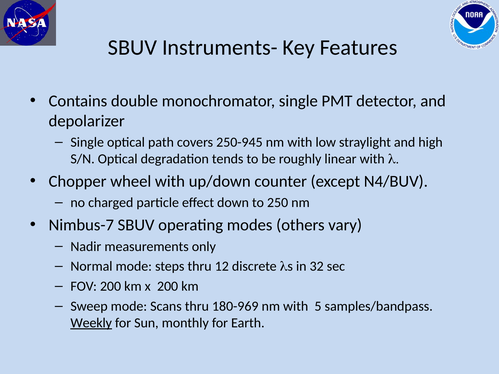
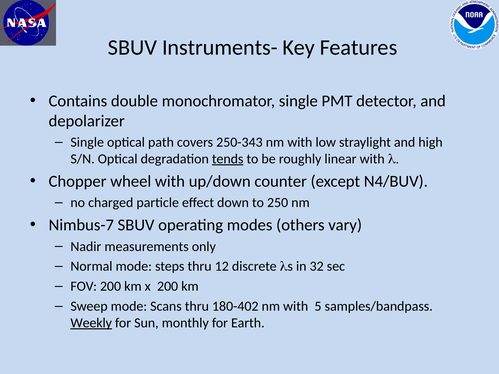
250-945: 250-945 -> 250-343 (239, 142)
tends underline: none -> present (228, 159)
180-969: 180-969 -> 180-402 (235, 306)
